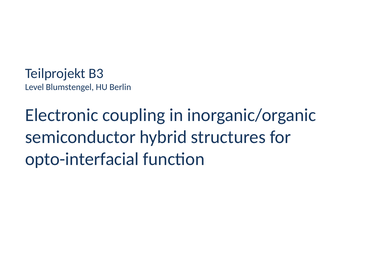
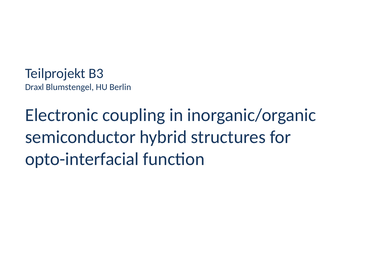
Level: Level -> Draxl (34, 87)
